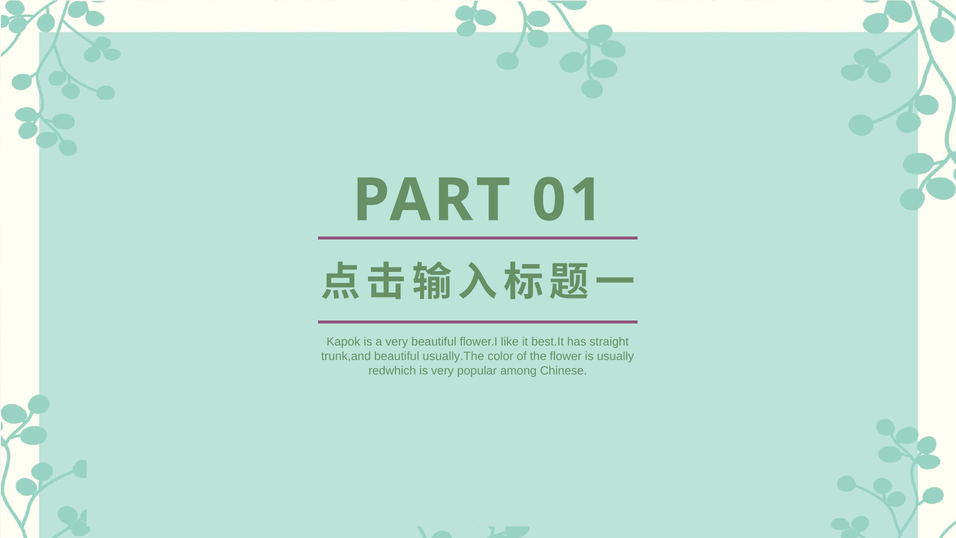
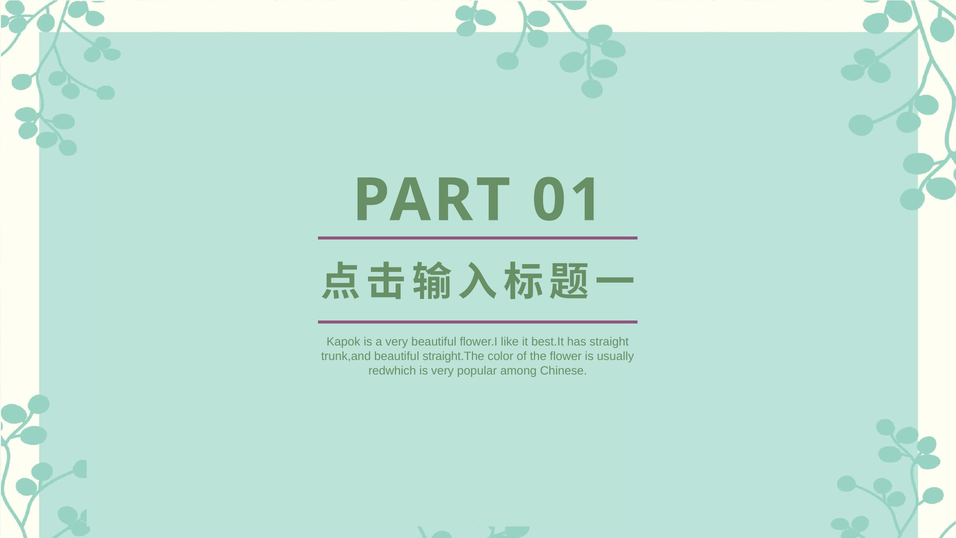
usually.The: usually.The -> straight.The (453, 356)
